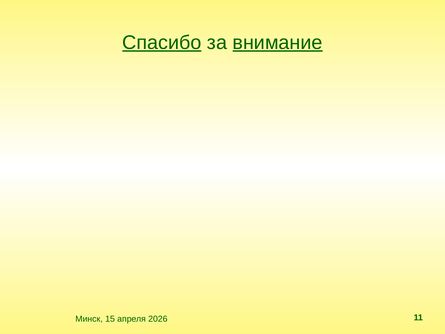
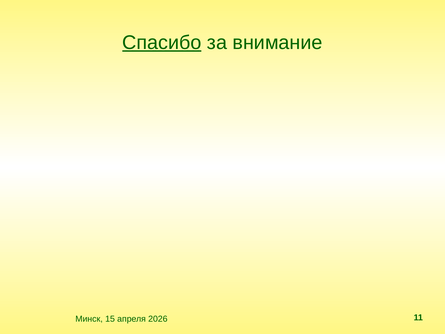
внимание underline: present -> none (278, 43)
